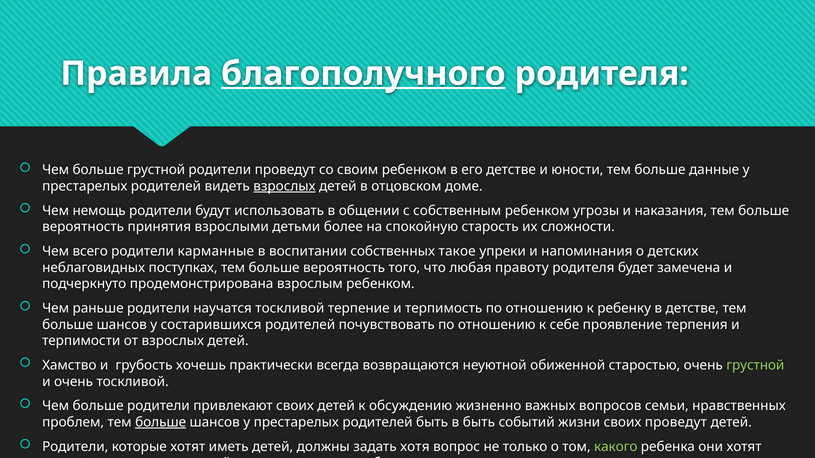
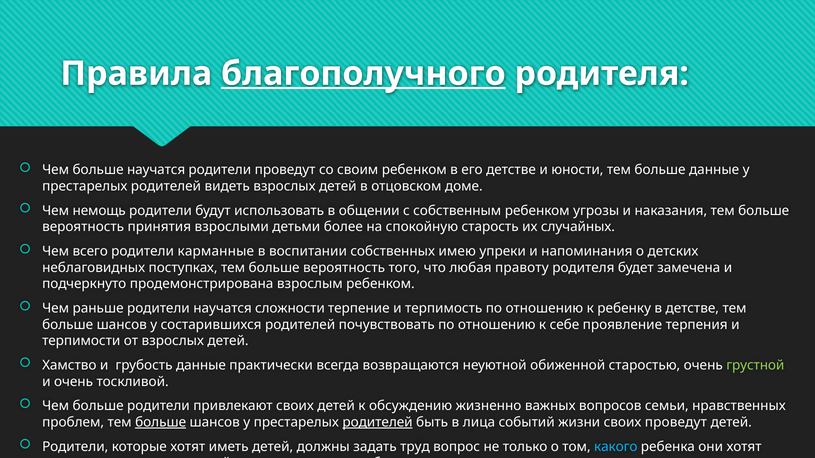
больше грустной: грустной -> научатся (156, 170)
взрослых underline: present -> none (284, 186)
сложности: сложности -> случайных (578, 227)
такое: такое -> имею (457, 252)
научатся тоскливой: тоскливой -> сложности (290, 309)
грубость хочешь: хочешь -> данные (201, 366)
родителей underline: none -> present (378, 423)
в быть: быть -> лица (479, 423)
хотя: хотя -> труд (415, 447)
какого colour: light green -> light blue (616, 447)
